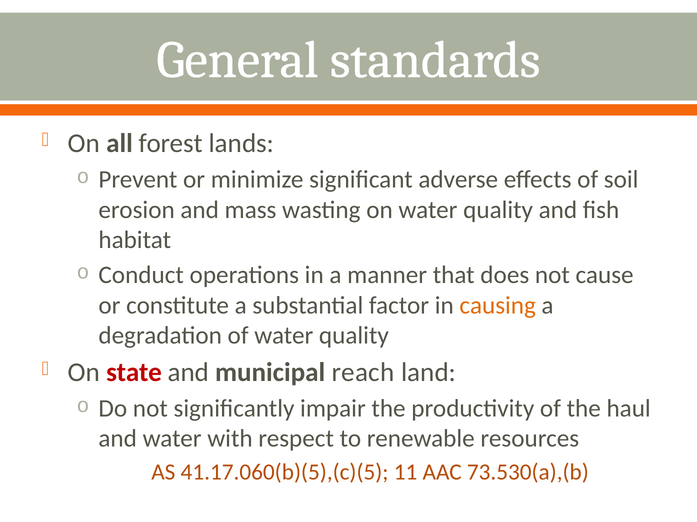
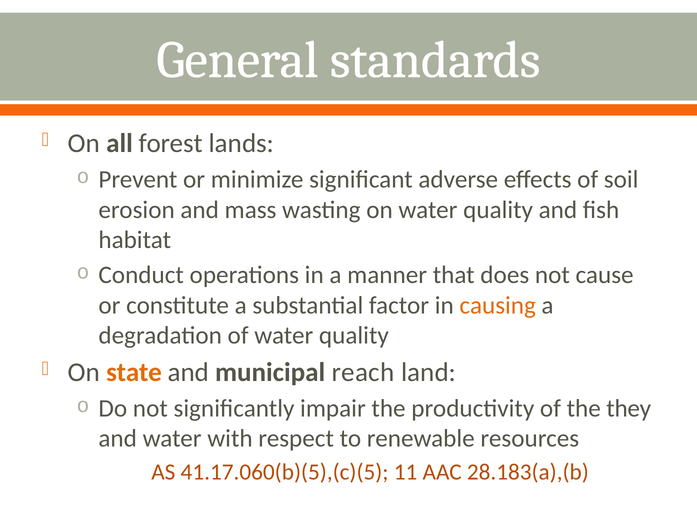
state colour: red -> orange (134, 373)
haul: haul -> they (629, 409)
73.530(a),(b: 73.530(a),(b -> 28.183(a),(b (528, 473)
